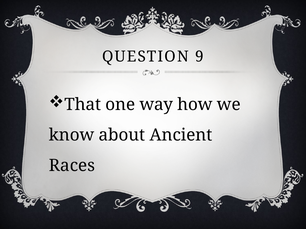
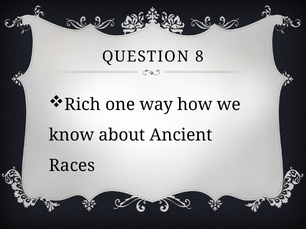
9: 9 -> 8 (200, 57)
That: That -> Rich (83, 105)
